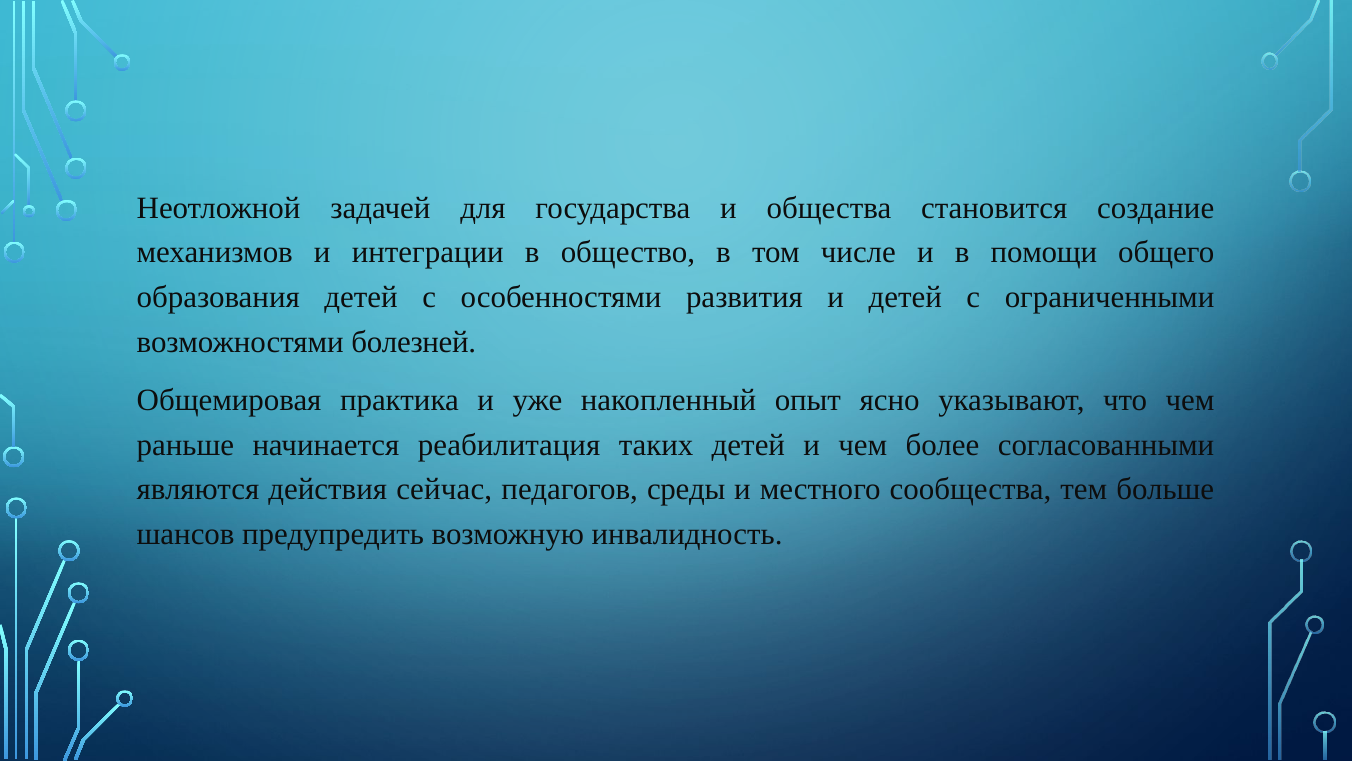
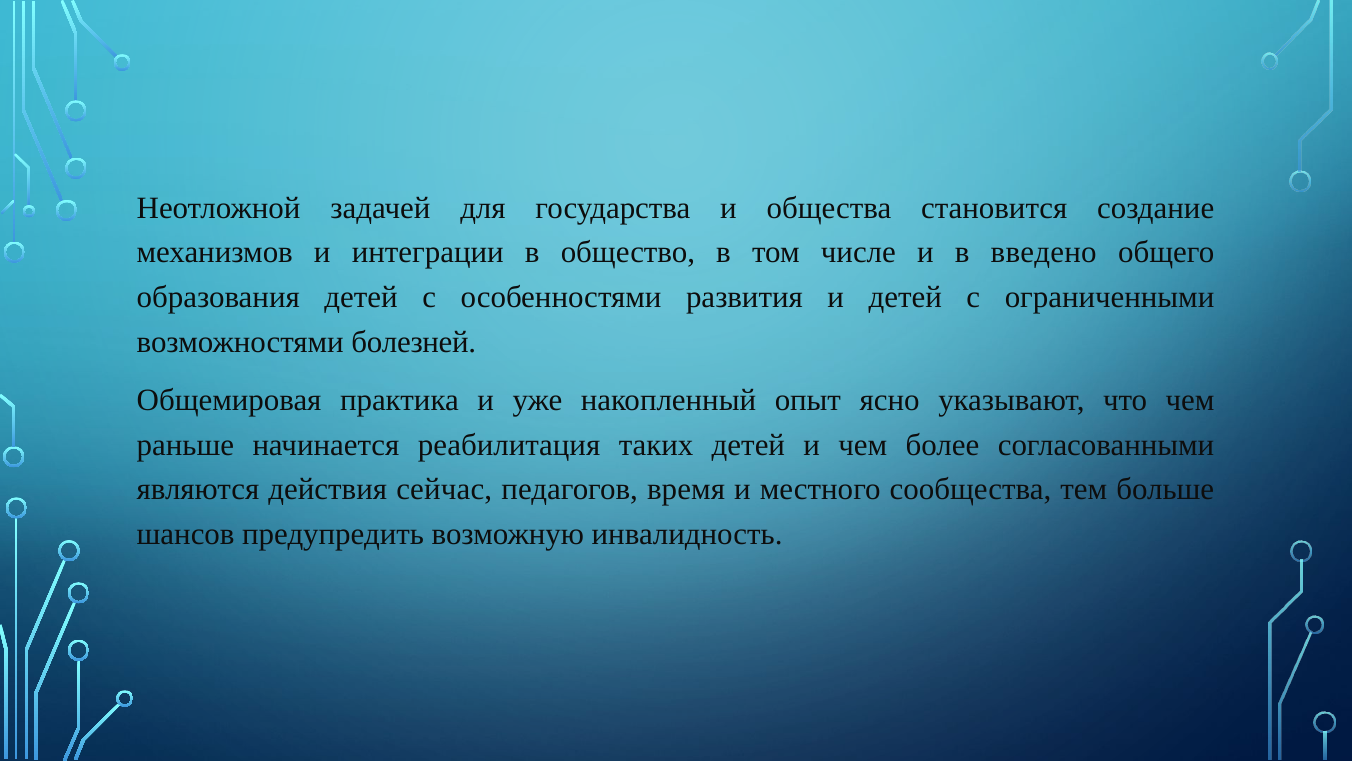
помощи: помощи -> введено (1044, 252)
среды: среды -> время (686, 489)
